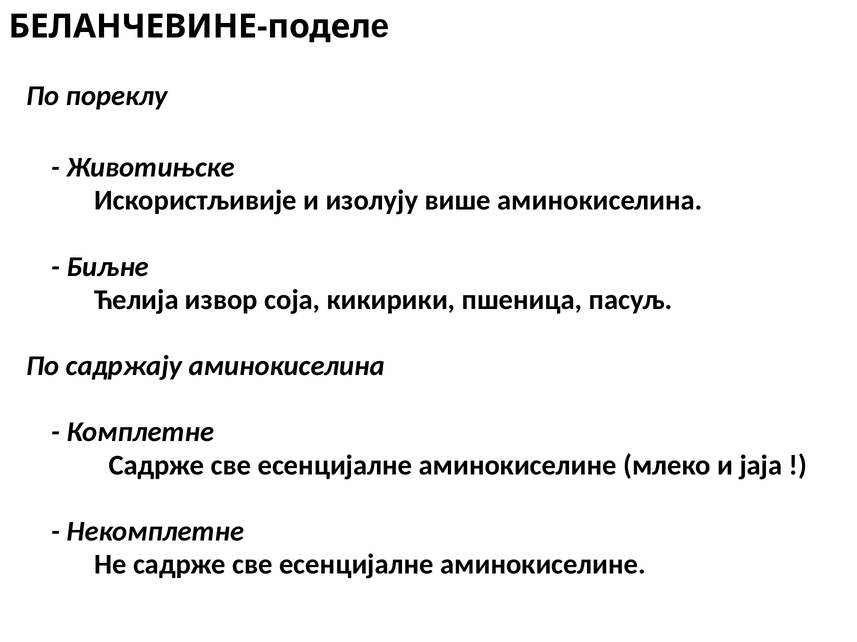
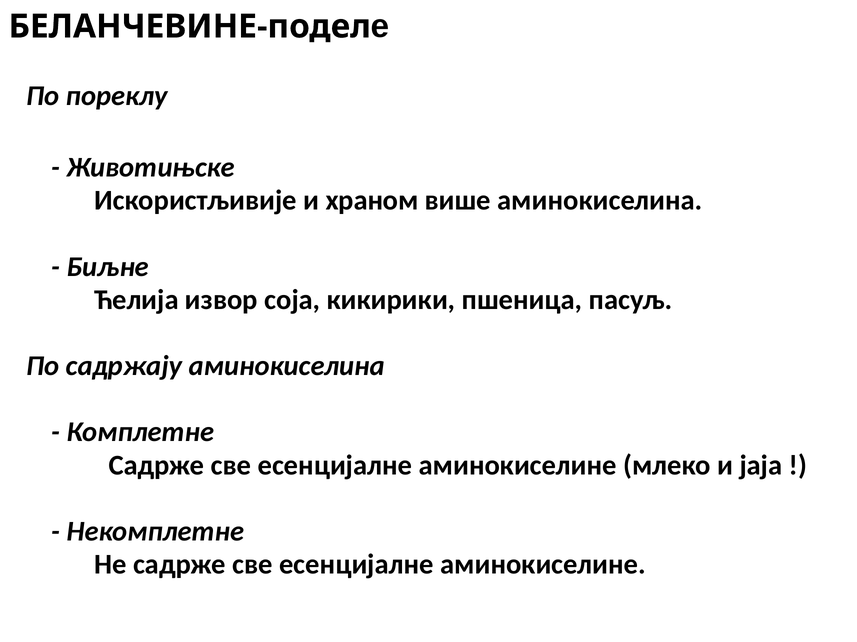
изолују: изолују -> храном (372, 201)
